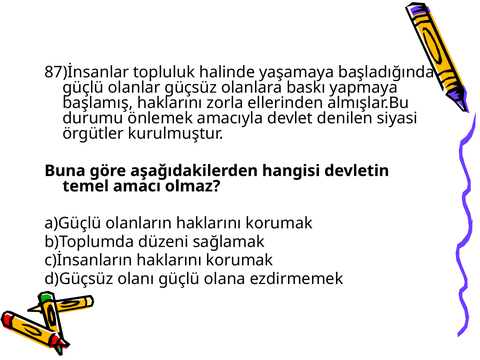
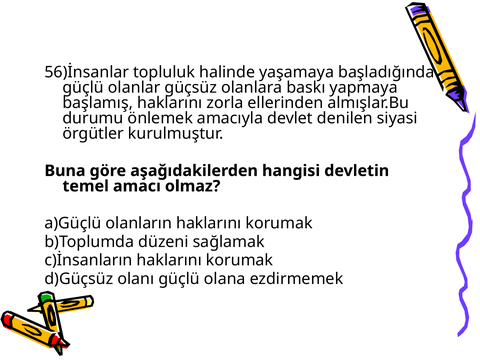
87)İnsanlar: 87)İnsanlar -> 56)İnsanlar (87, 72)
